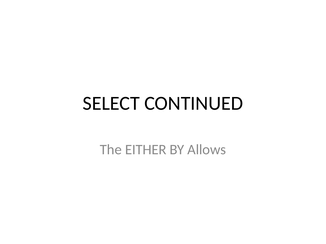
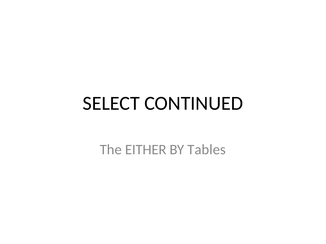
Allows: Allows -> Tables (207, 150)
